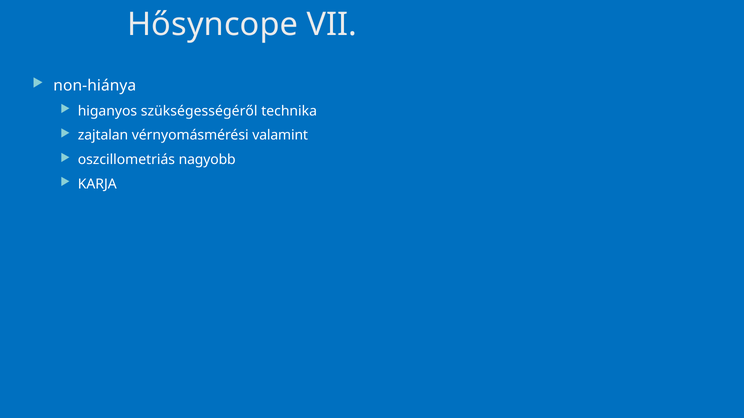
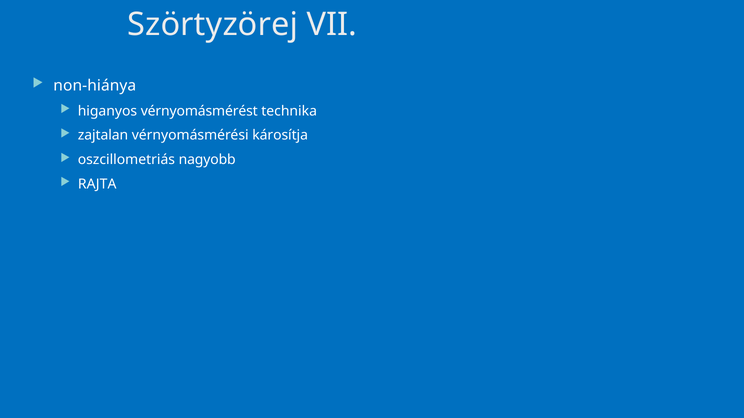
Hősyncope: Hősyncope -> Szörtyzörej (213, 25)
szükségességéről: szükségességéről -> vérnyomásmérést (199, 111)
valamint: valamint -> károsítja (280, 136)
KARJA: KARJA -> RAJTA (97, 185)
